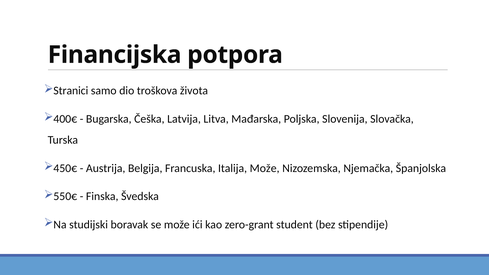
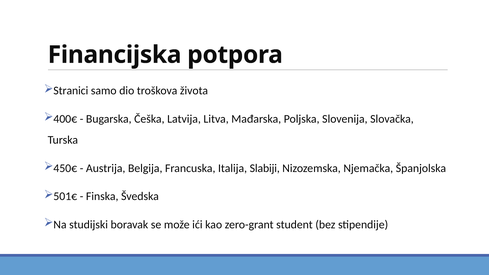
Italija Može: Može -> Slabiji (265, 168)
550€: 550€ -> 501€ (65, 196)
